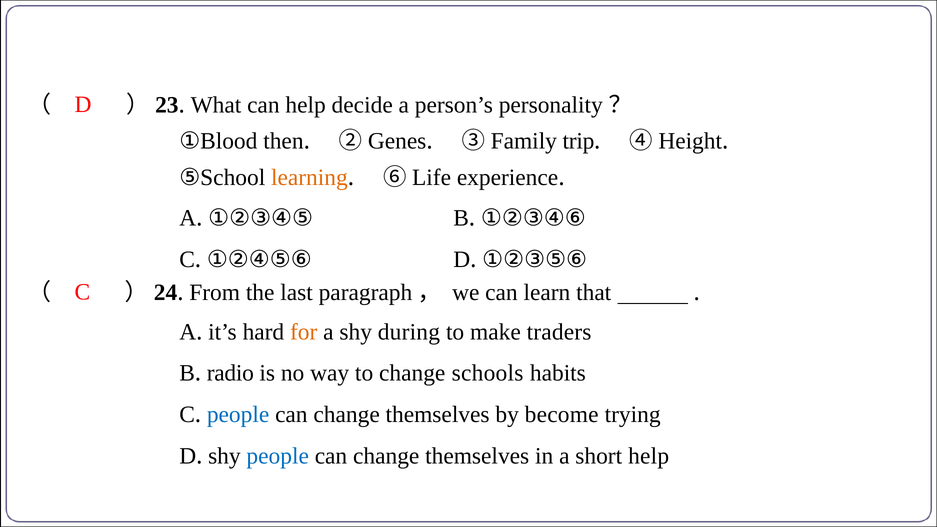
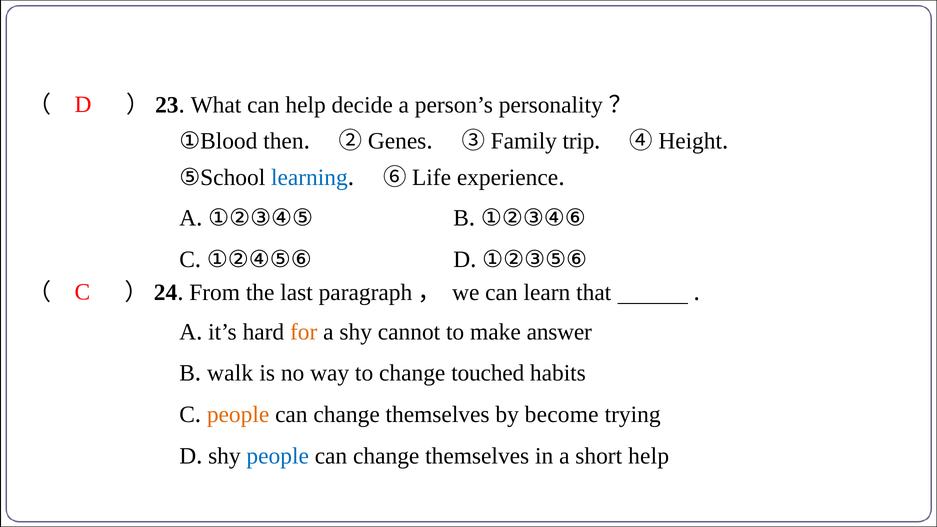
learning colour: orange -> blue (309, 177)
during: during -> cannot (409, 332)
traders: traders -> answer (559, 332)
radio: radio -> walk (230, 373)
schools: schools -> touched (488, 373)
people colour: blue -> orange (238, 415)
